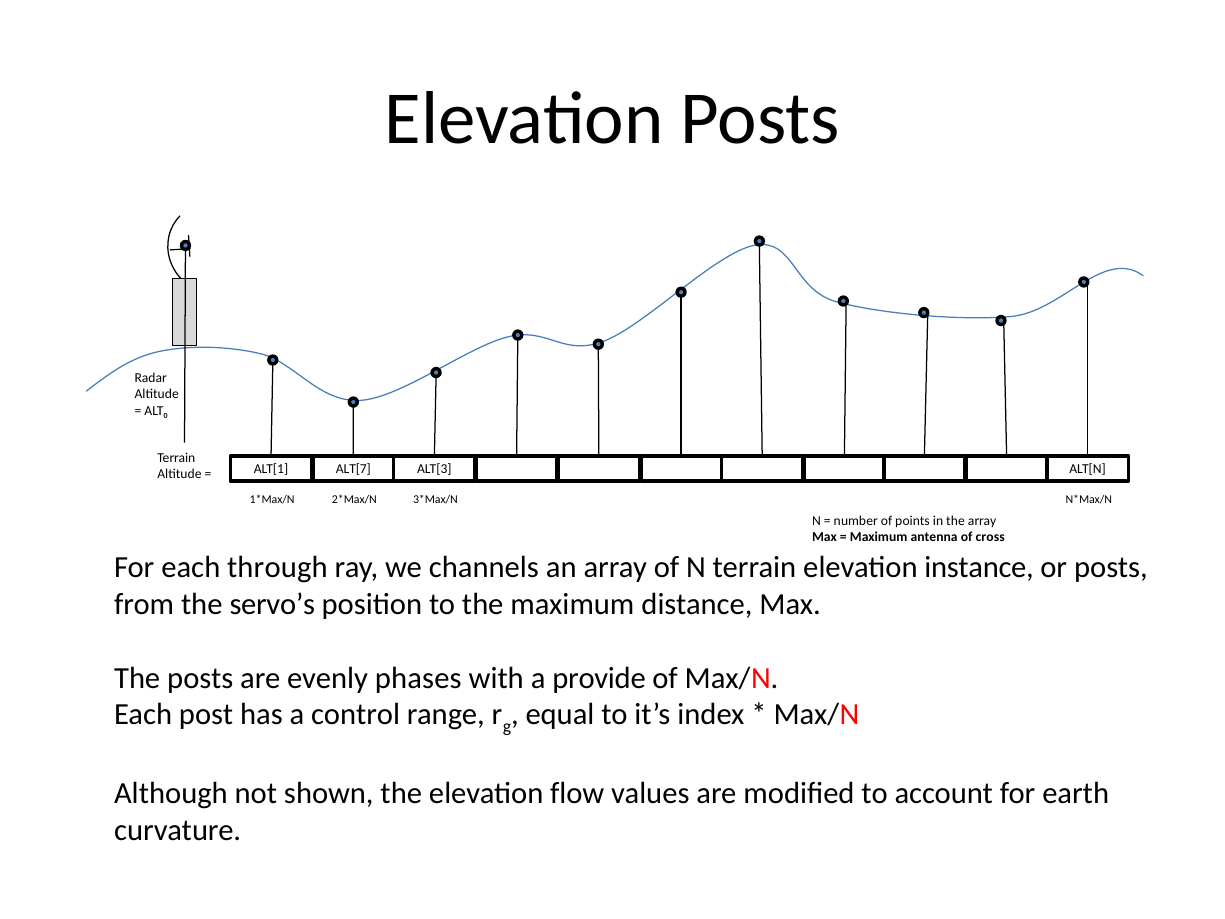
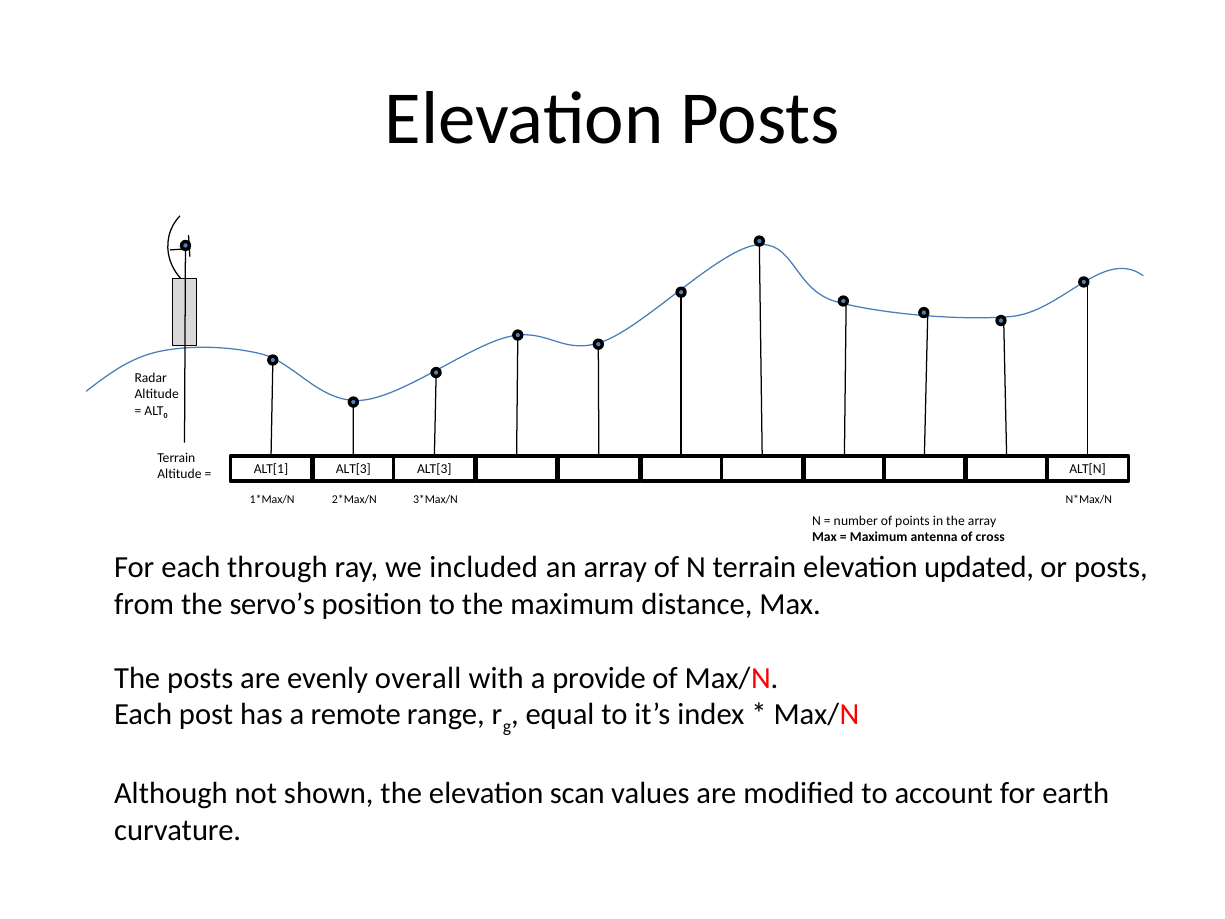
ALT[1 ALT[7: ALT[7 -> ALT[3 (353, 469)
channels: channels -> included (484, 568)
instance: instance -> updated (979, 568)
phases: phases -> overall (418, 678)
control: control -> remote (356, 715)
flow: flow -> scan (577, 793)
